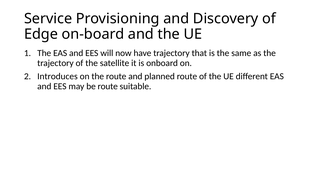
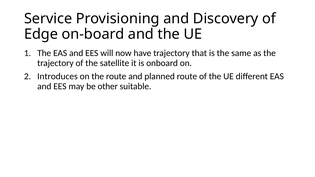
be route: route -> other (108, 86)
